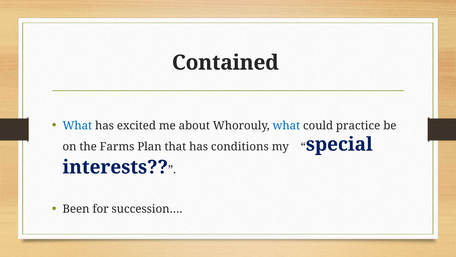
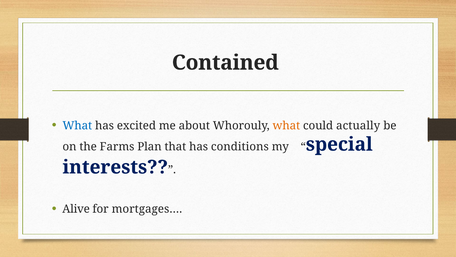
what colour: blue -> orange (286, 125)
practice: practice -> actually (358, 125)
Been: Been -> Alive (76, 209)
succession…: succession… -> mortgages… (147, 209)
